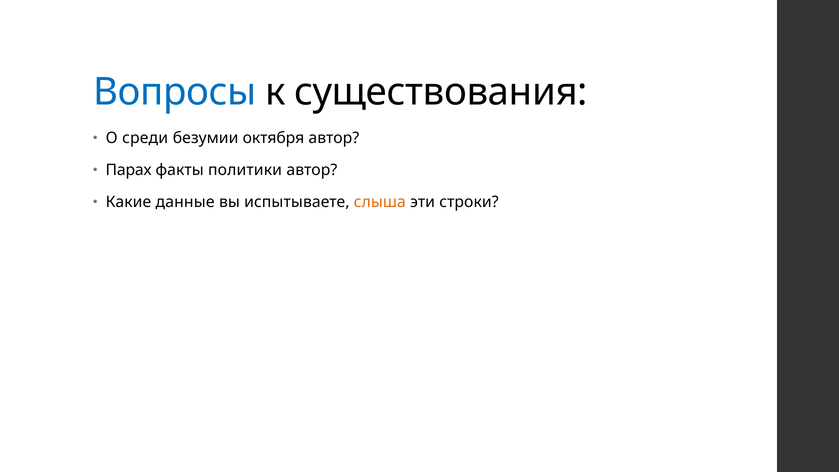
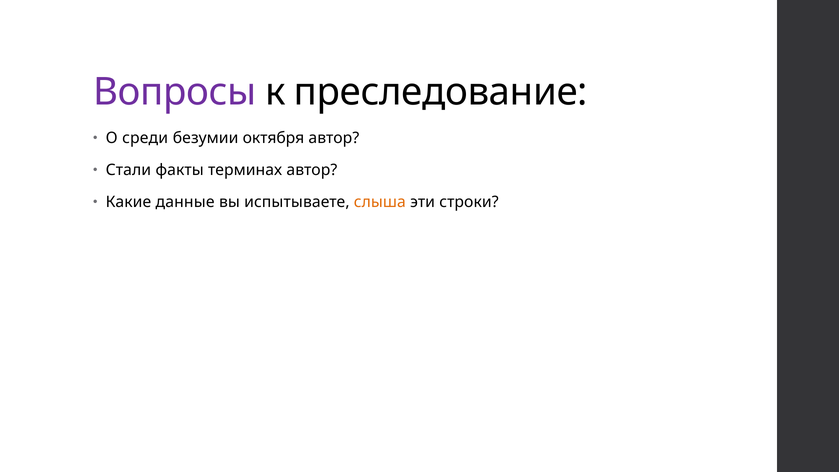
Вопросы colour: blue -> purple (175, 92)
существования: существования -> преследование (441, 92)
Парах: Парах -> Стали (128, 170)
политики: политики -> терминах (245, 170)
